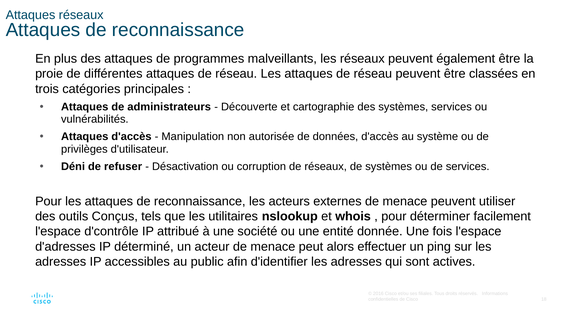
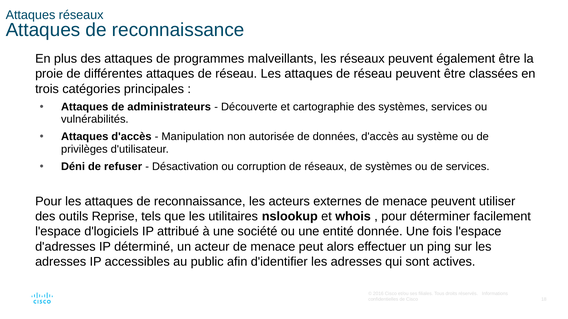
Conçus: Conçus -> Reprise (115, 217)
d'contrôle: d'contrôle -> d'logiciels (111, 232)
